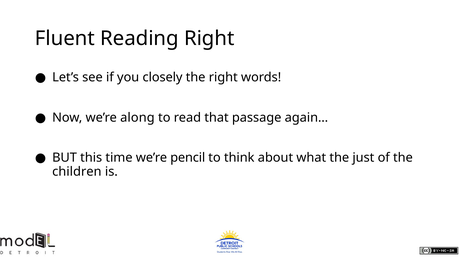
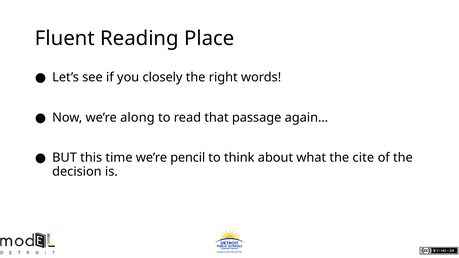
Reading Right: Right -> Place (209, 39)
just: just -> cite (363, 158)
children: children -> decision (77, 172)
